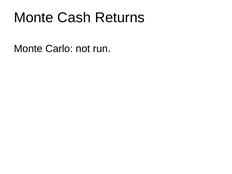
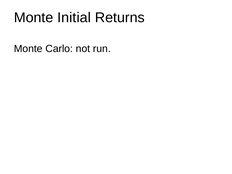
Cash: Cash -> Initial (74, 18)
